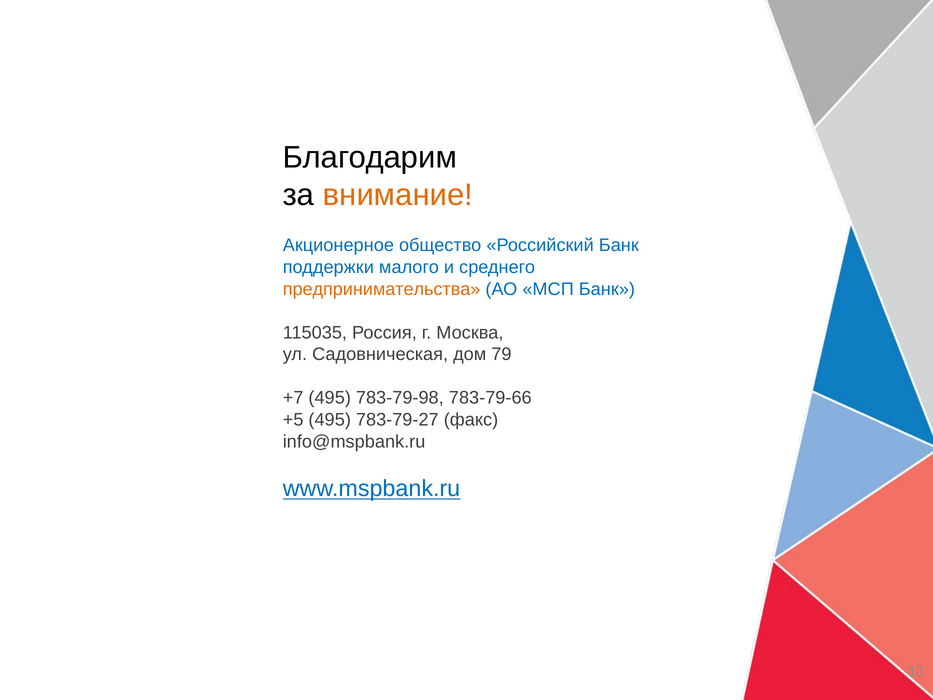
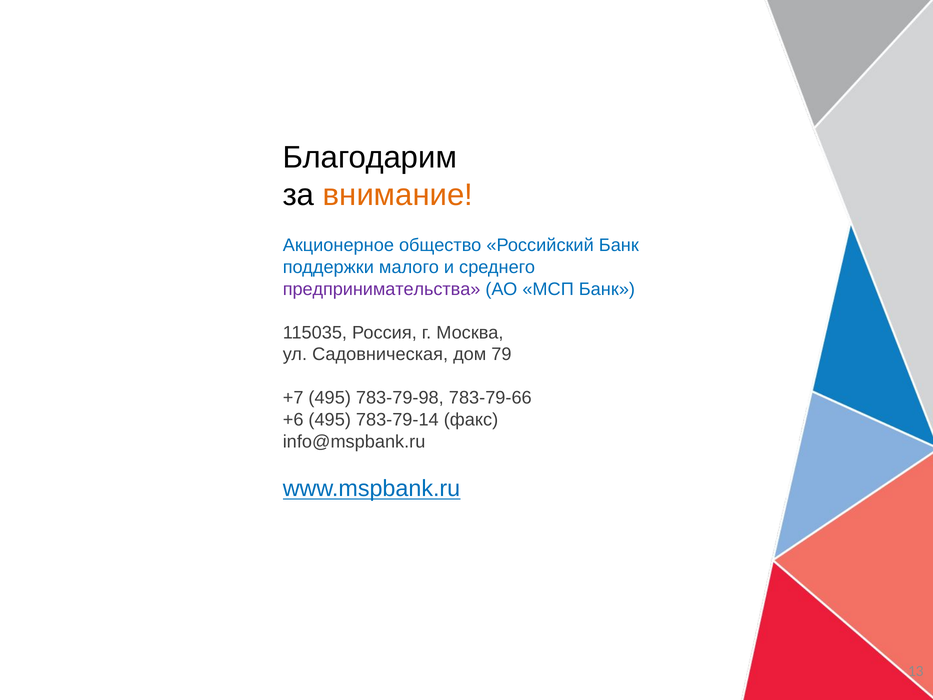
предпринимательства colour: orange -> purple (382, 289)
+5: +5 -> +6 (293, 420)
783-79-27: 783-79-27 -> 783-79-14 (397, 420)
